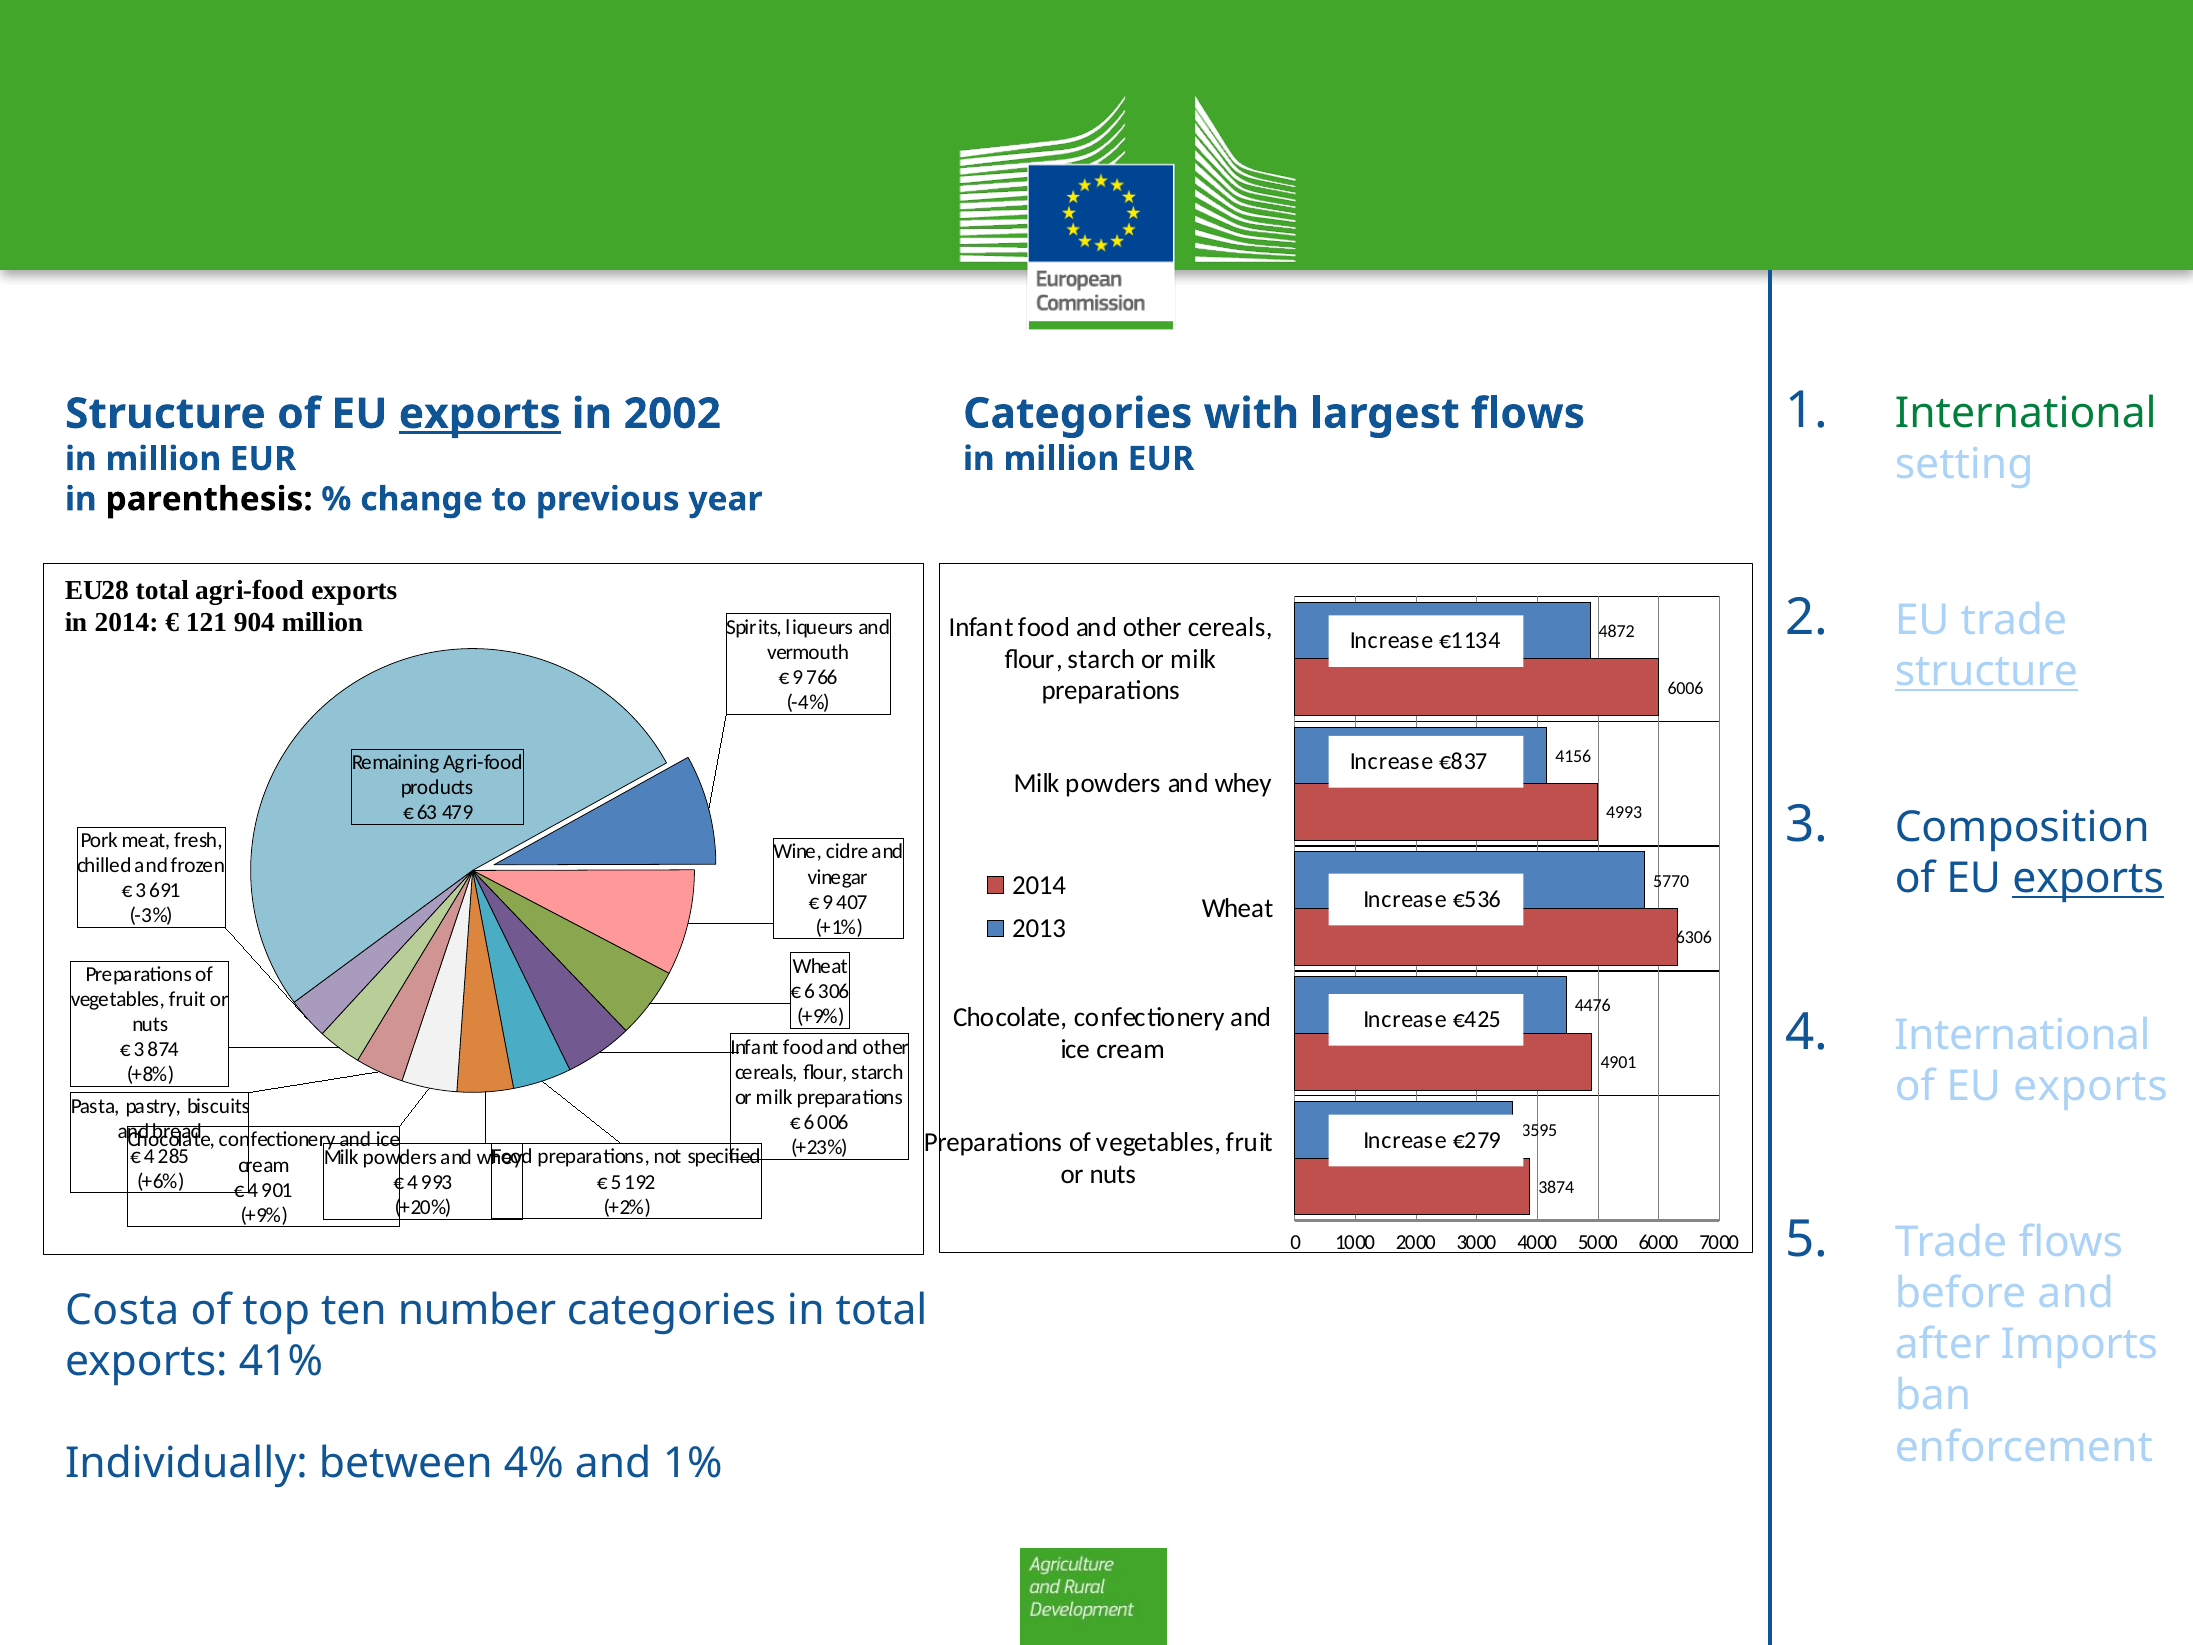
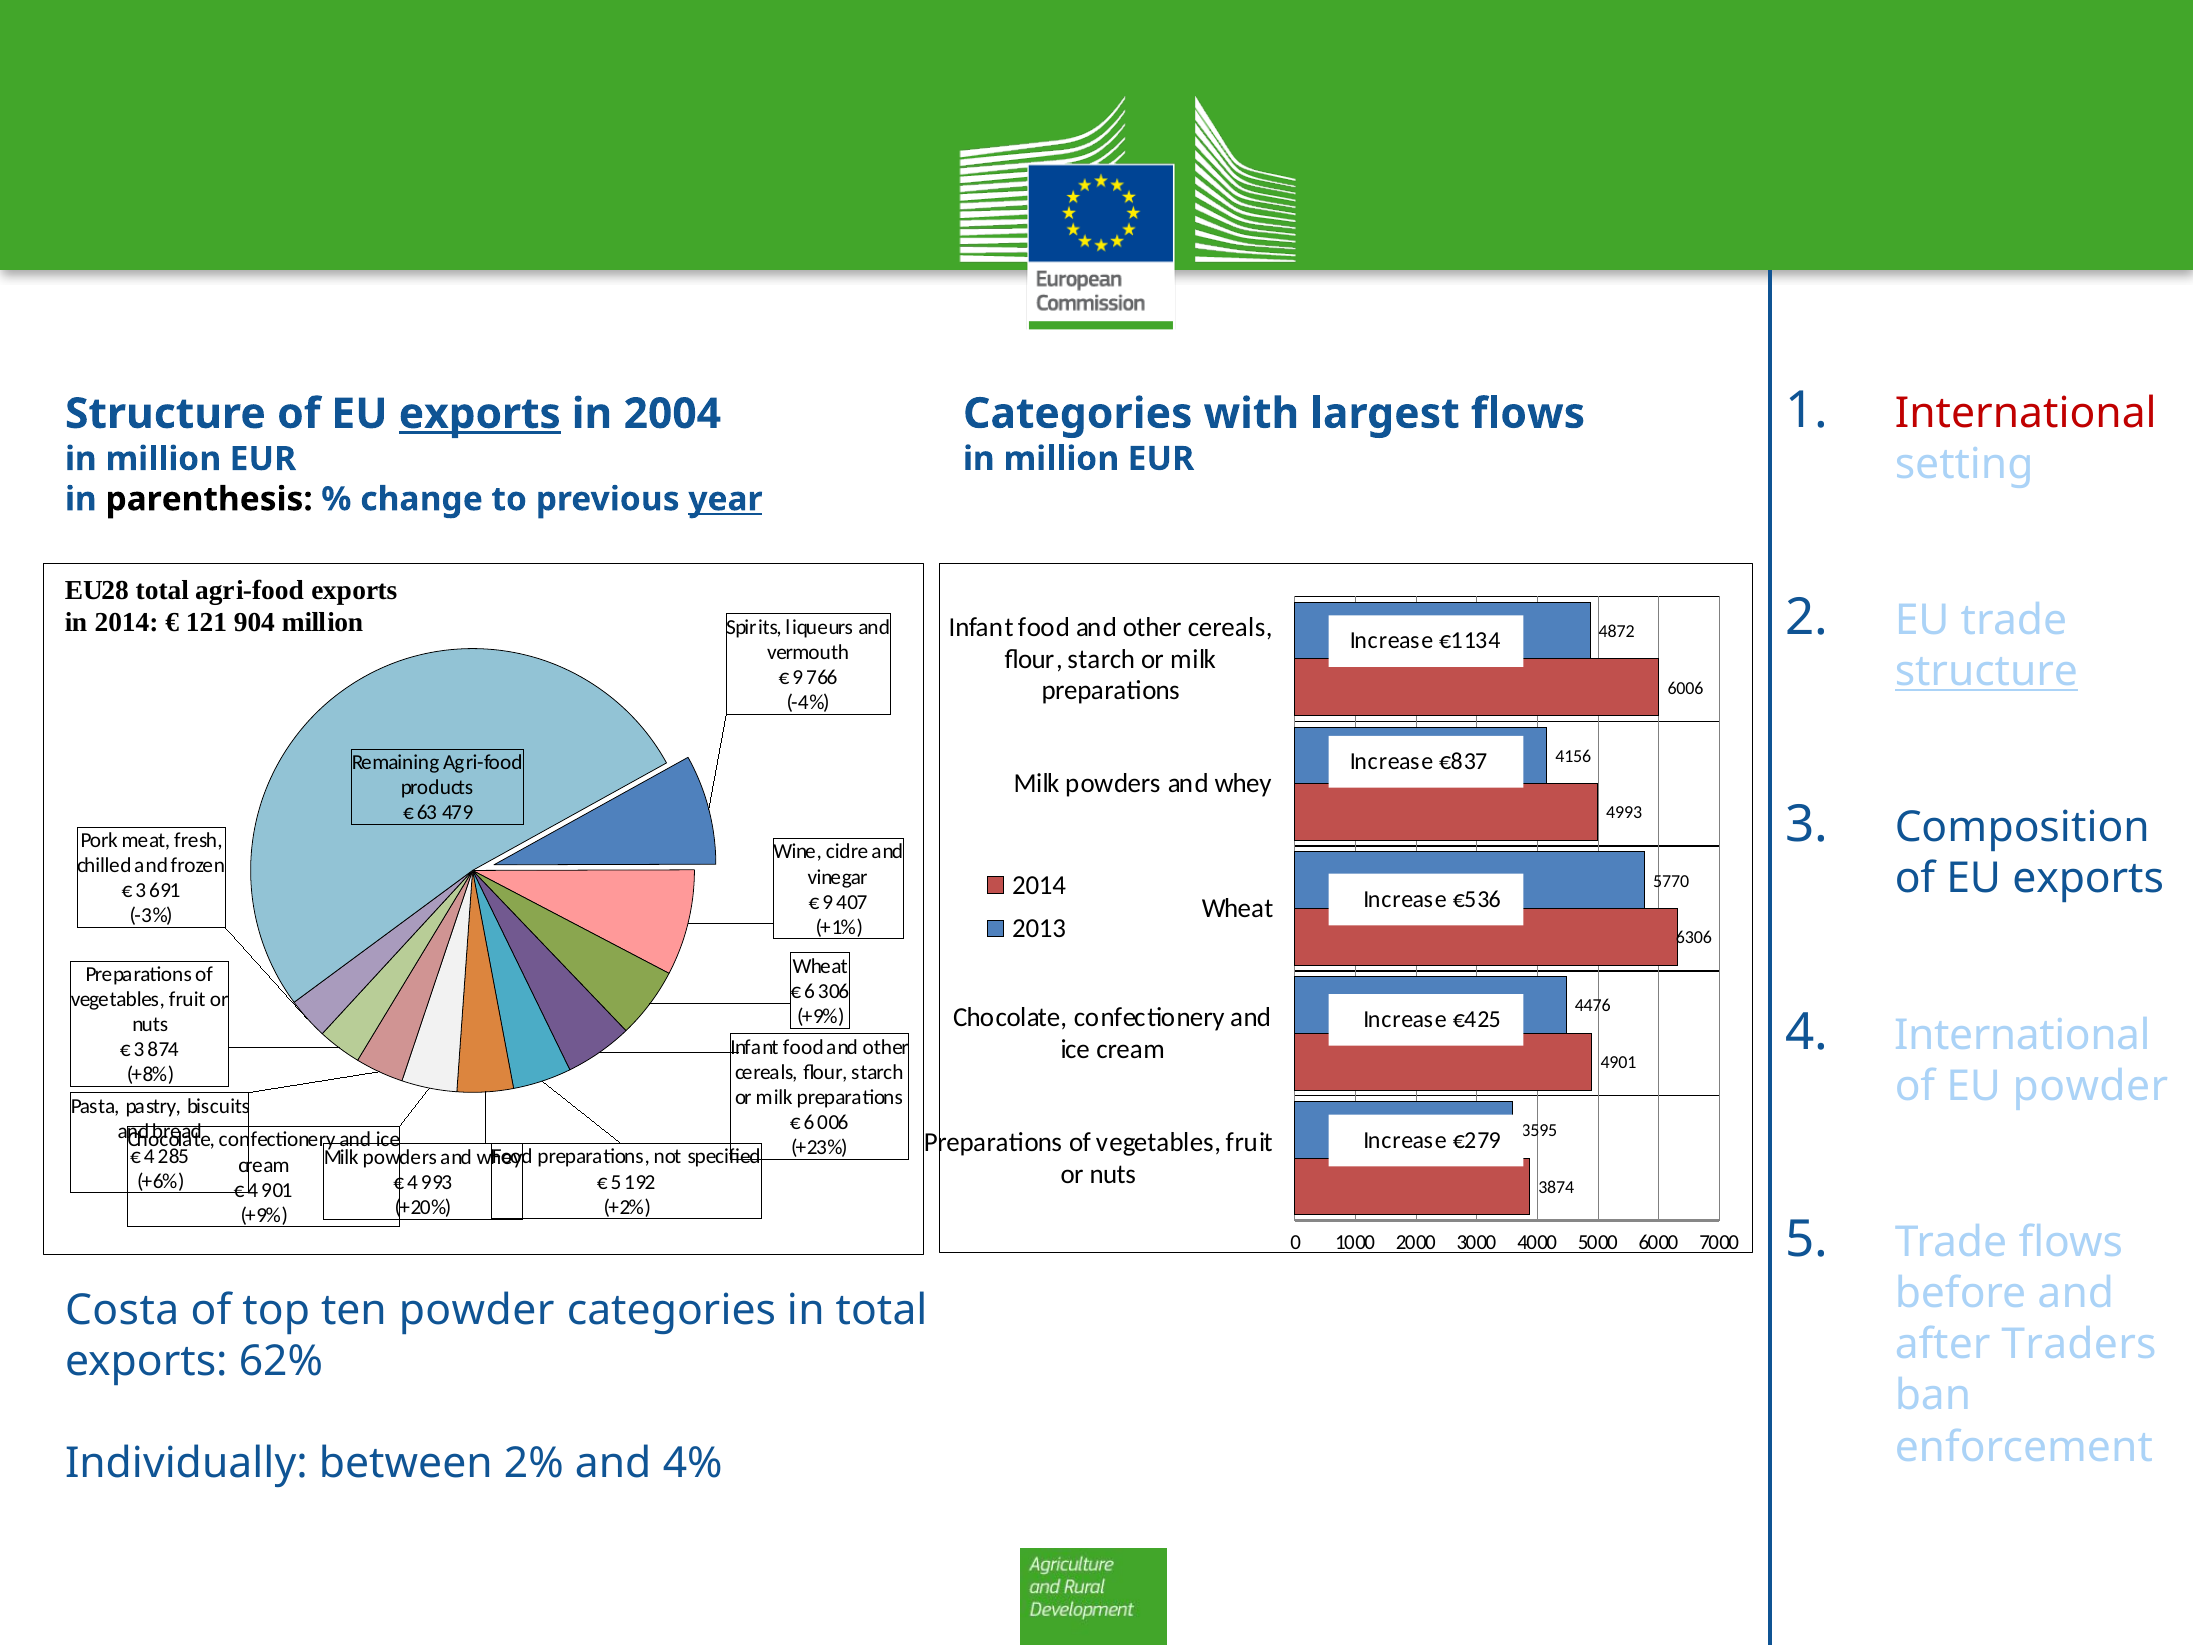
International colour: green -> red (2026, 413)
2002: 2002 -> 2004 (672, 414)
year underline: none -> present (725, 499)
exports underline: present -> none (2088, 879)
exports: exports -> powder (2090, 1086)
ten number: number -> powder (477, 1310)
Imports: Imports -> Traders (2079, 1344)
41%: 41% -> 62% (281, 1361)
4%: 4% -> 2% (534, 1463)
1%: 1% -> 4% (693, 1463)
